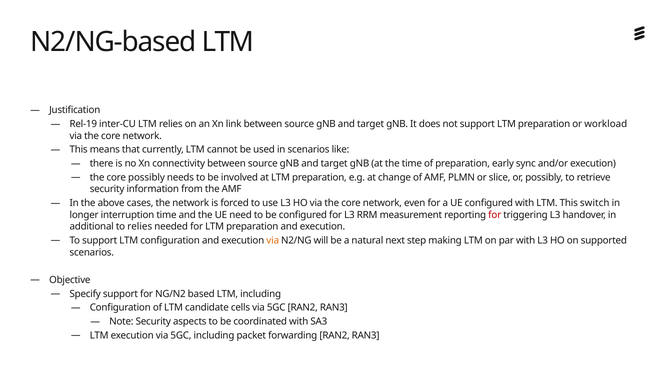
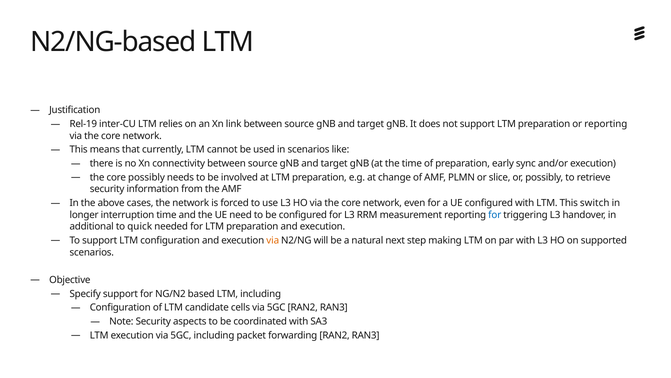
or workload: workload -> reporting (606, 124)
for colour: red -> blue (495, 215)
to relies: relies -> quick (140, 226)
